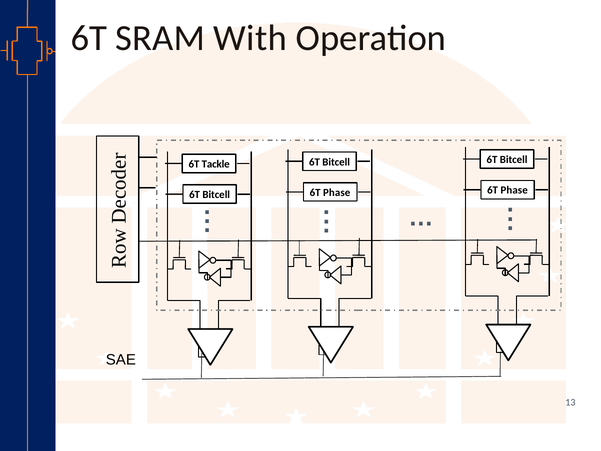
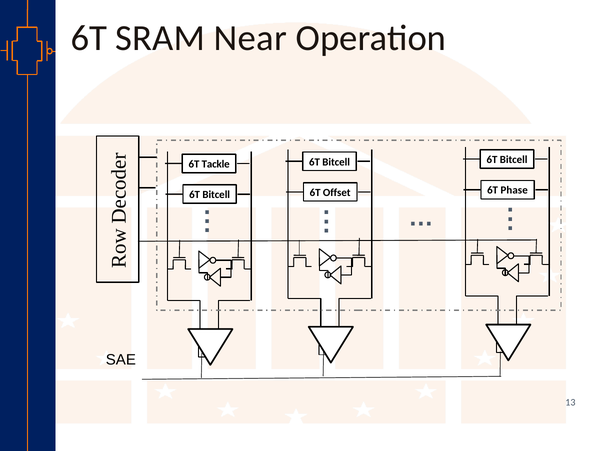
With: With -> Near (250, 38)
Phase: Phase -> Offset (337, 193)
